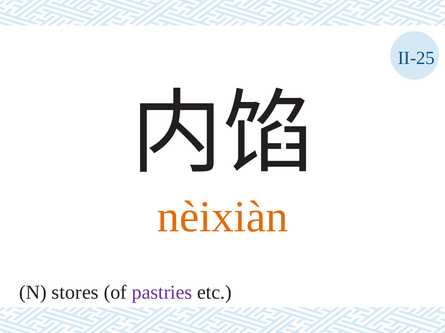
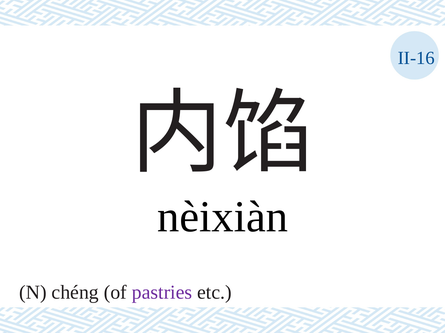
II-25: II-25 -> II-16 (416, 58)
nèixiàn colour: orange -> black (223, 217)
stores: stores -> chéng (75, 293)
